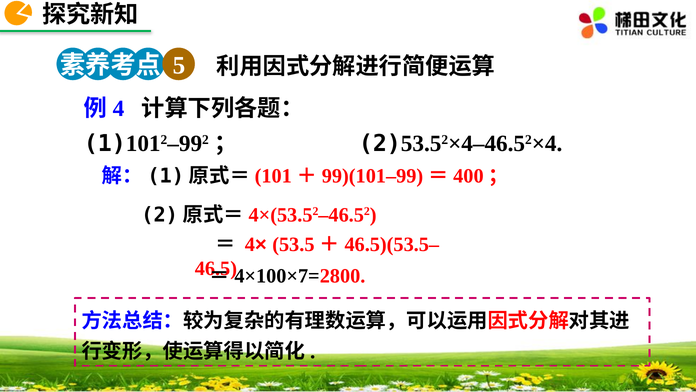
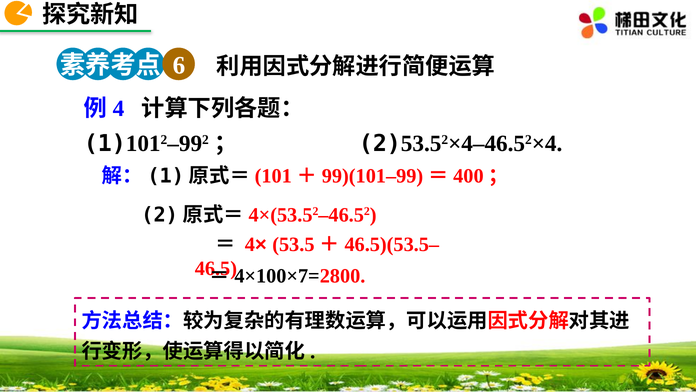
5: 5 -> 6 (179, 65)
